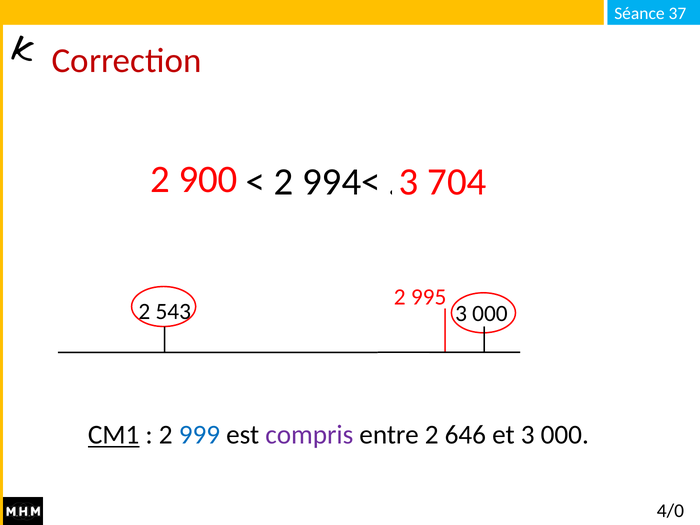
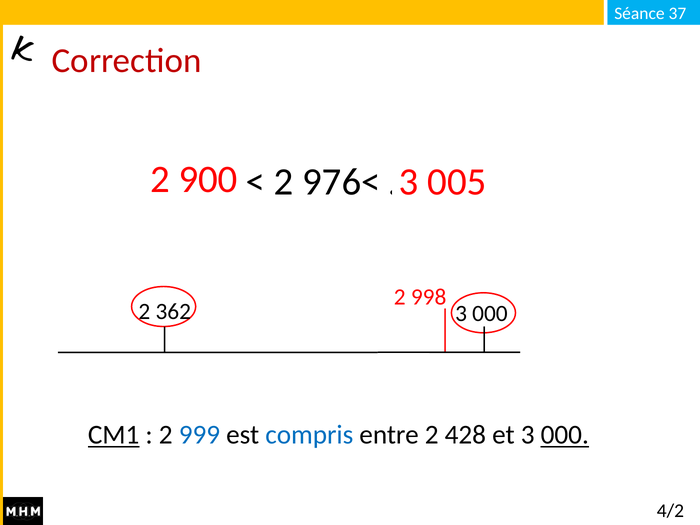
704: 704 -> 005 (457, 182)
994<: 994< -> 976< (341, 182)
995: 995 -> 998 (429, 297)
543: 543 -> 362 (173, 312)
compris colour: purple -> blue (309, 435)
646: 646 -> 428 (465, 435)
000 underline: none -> present (565, 435)
4/0: 4/0 -> 4/2 (670, 511)
